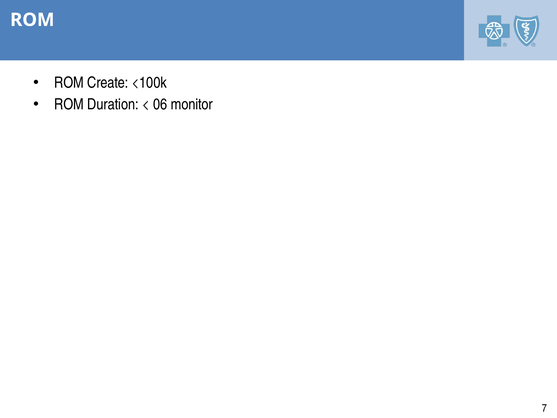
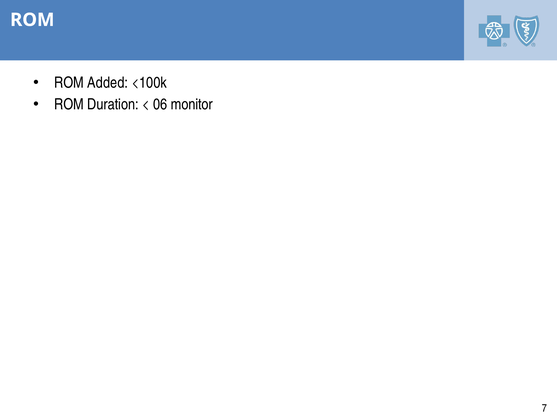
Create: Create -> Added (108, 83)
